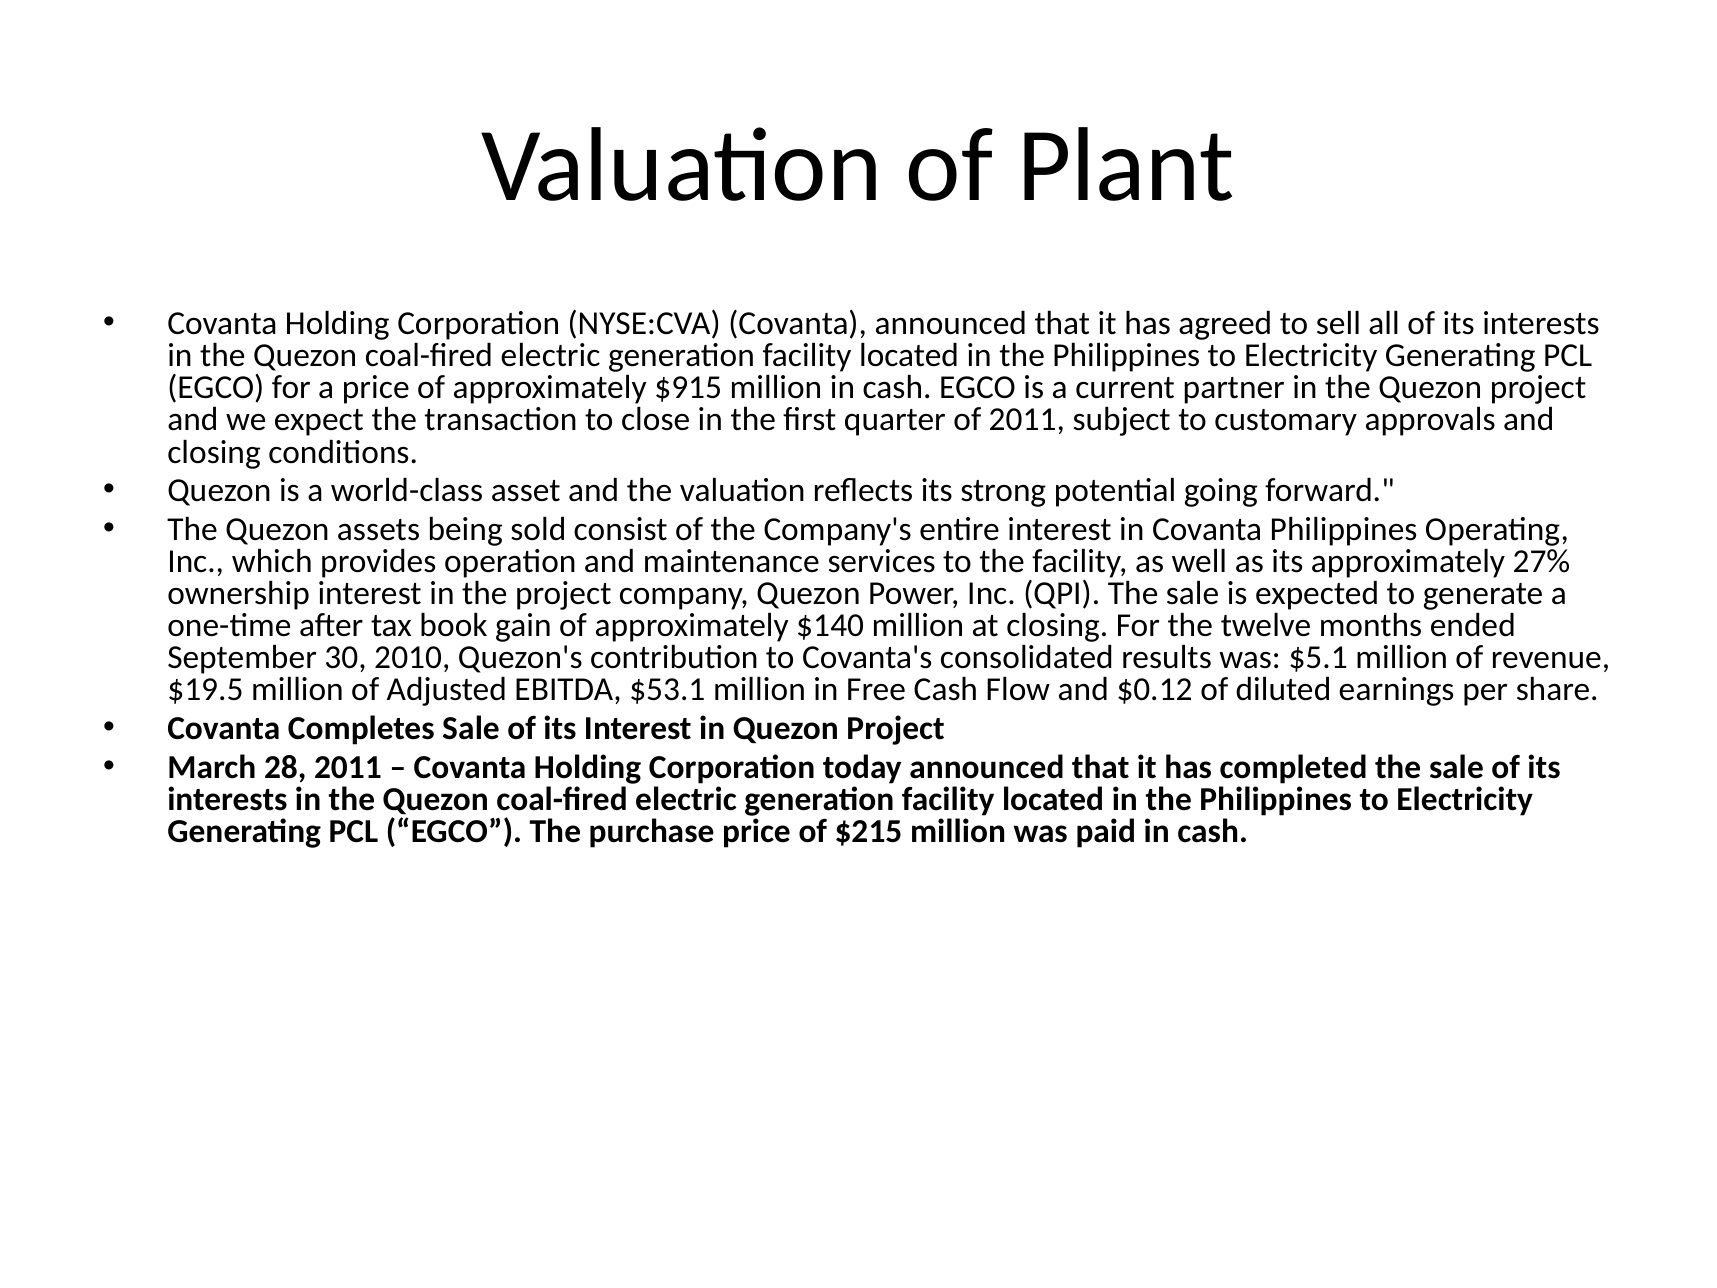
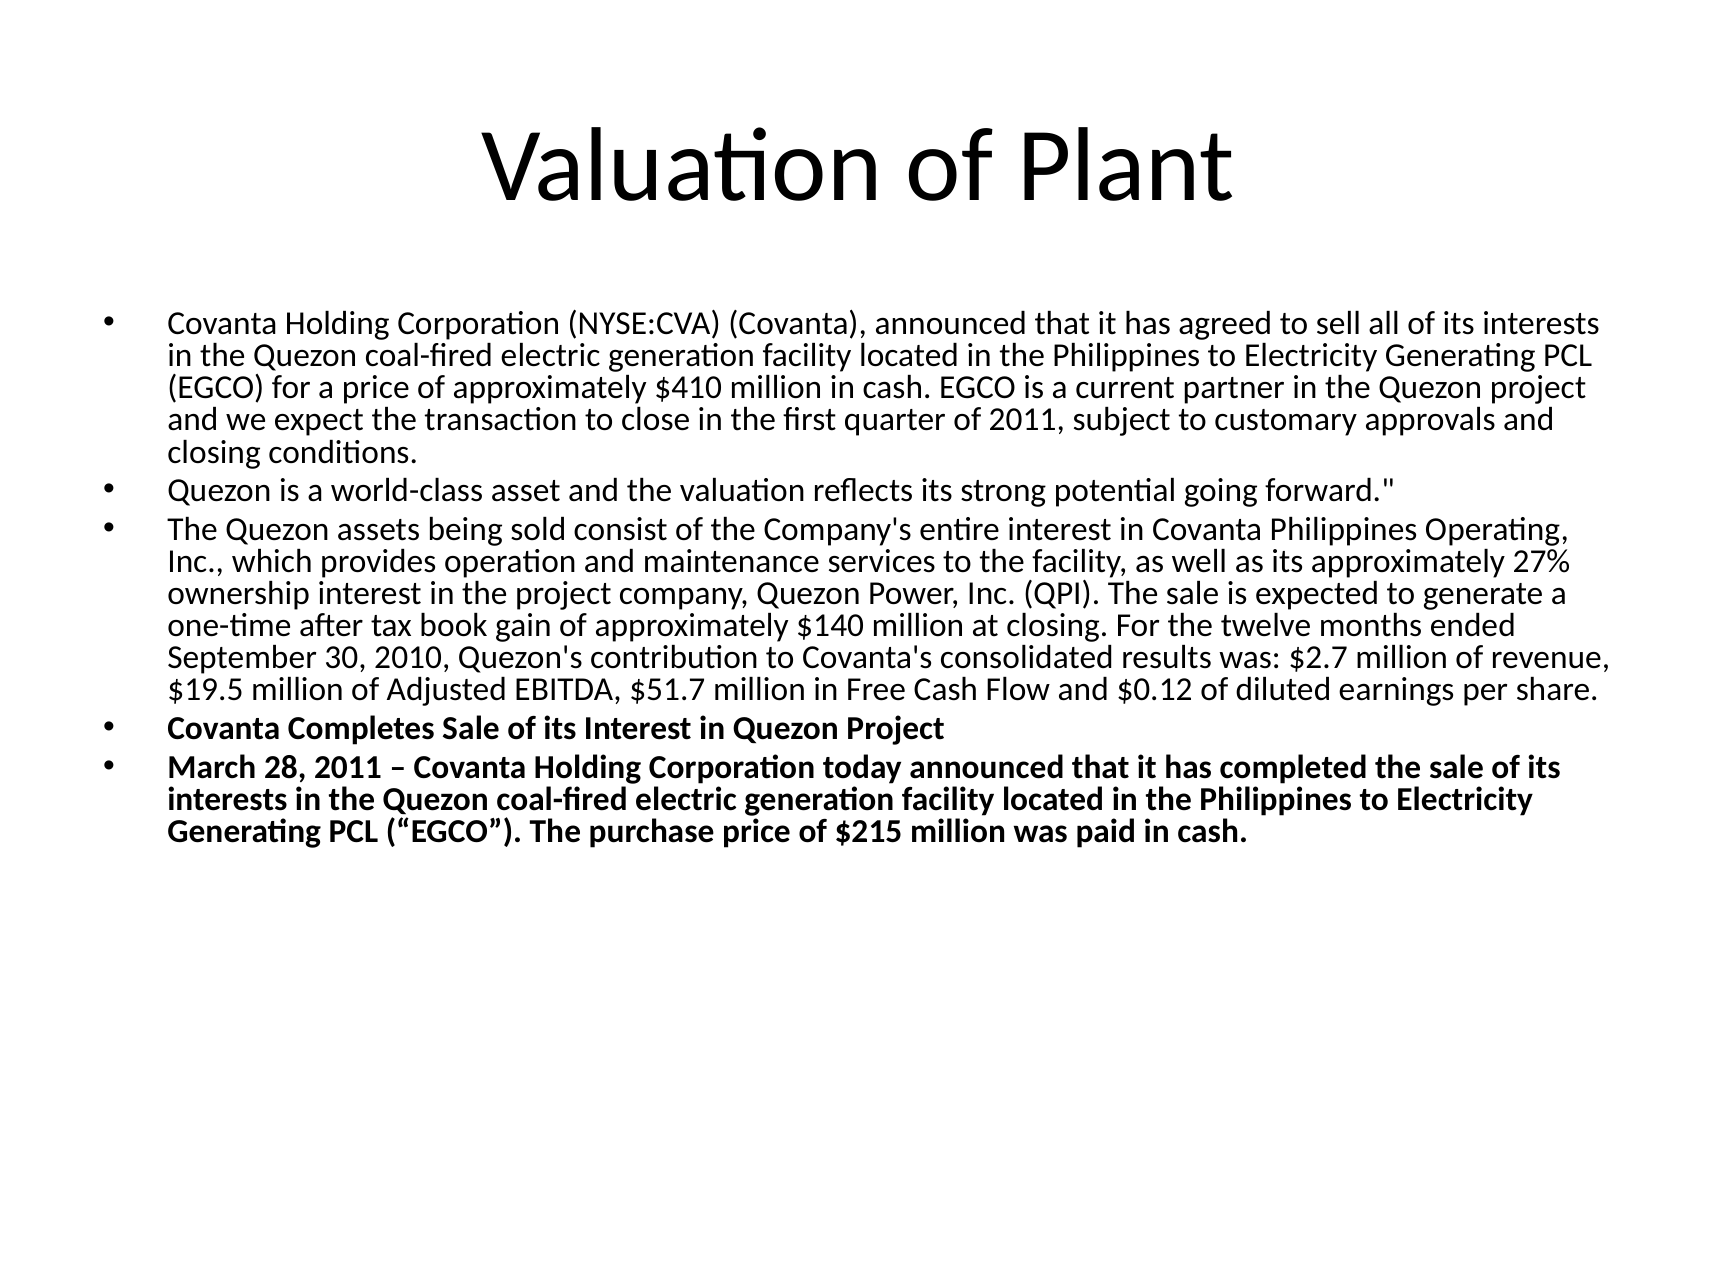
$915: $915 -> $410 (688, 388)
$5.1: $5.1 -> $2.7 (1318, 658)
$53.1: $53.1 -> $51.7 (667, 690)
